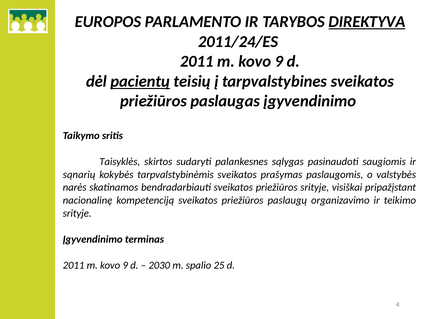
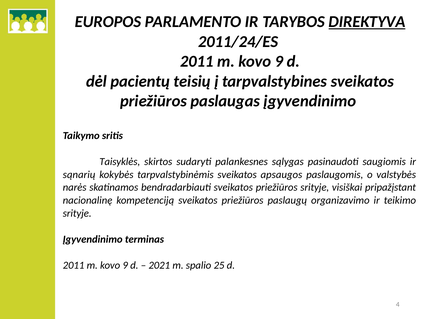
pacientų underline: present -> none (140, 81)
prašymas: prašymas -> apsaugos (281, 174)
2030: 2030 -> 2021 (159, 265)
